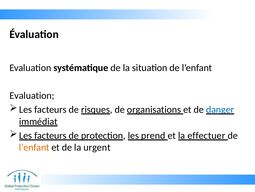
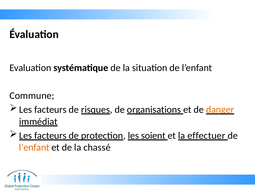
Evaluation: Evaluation -> Commune (32, 95)
danger colour: blue -> orange (220, 109)
prend: prend -> soient (153, 135)
urgent: urgent -> chassé (97, 147)
